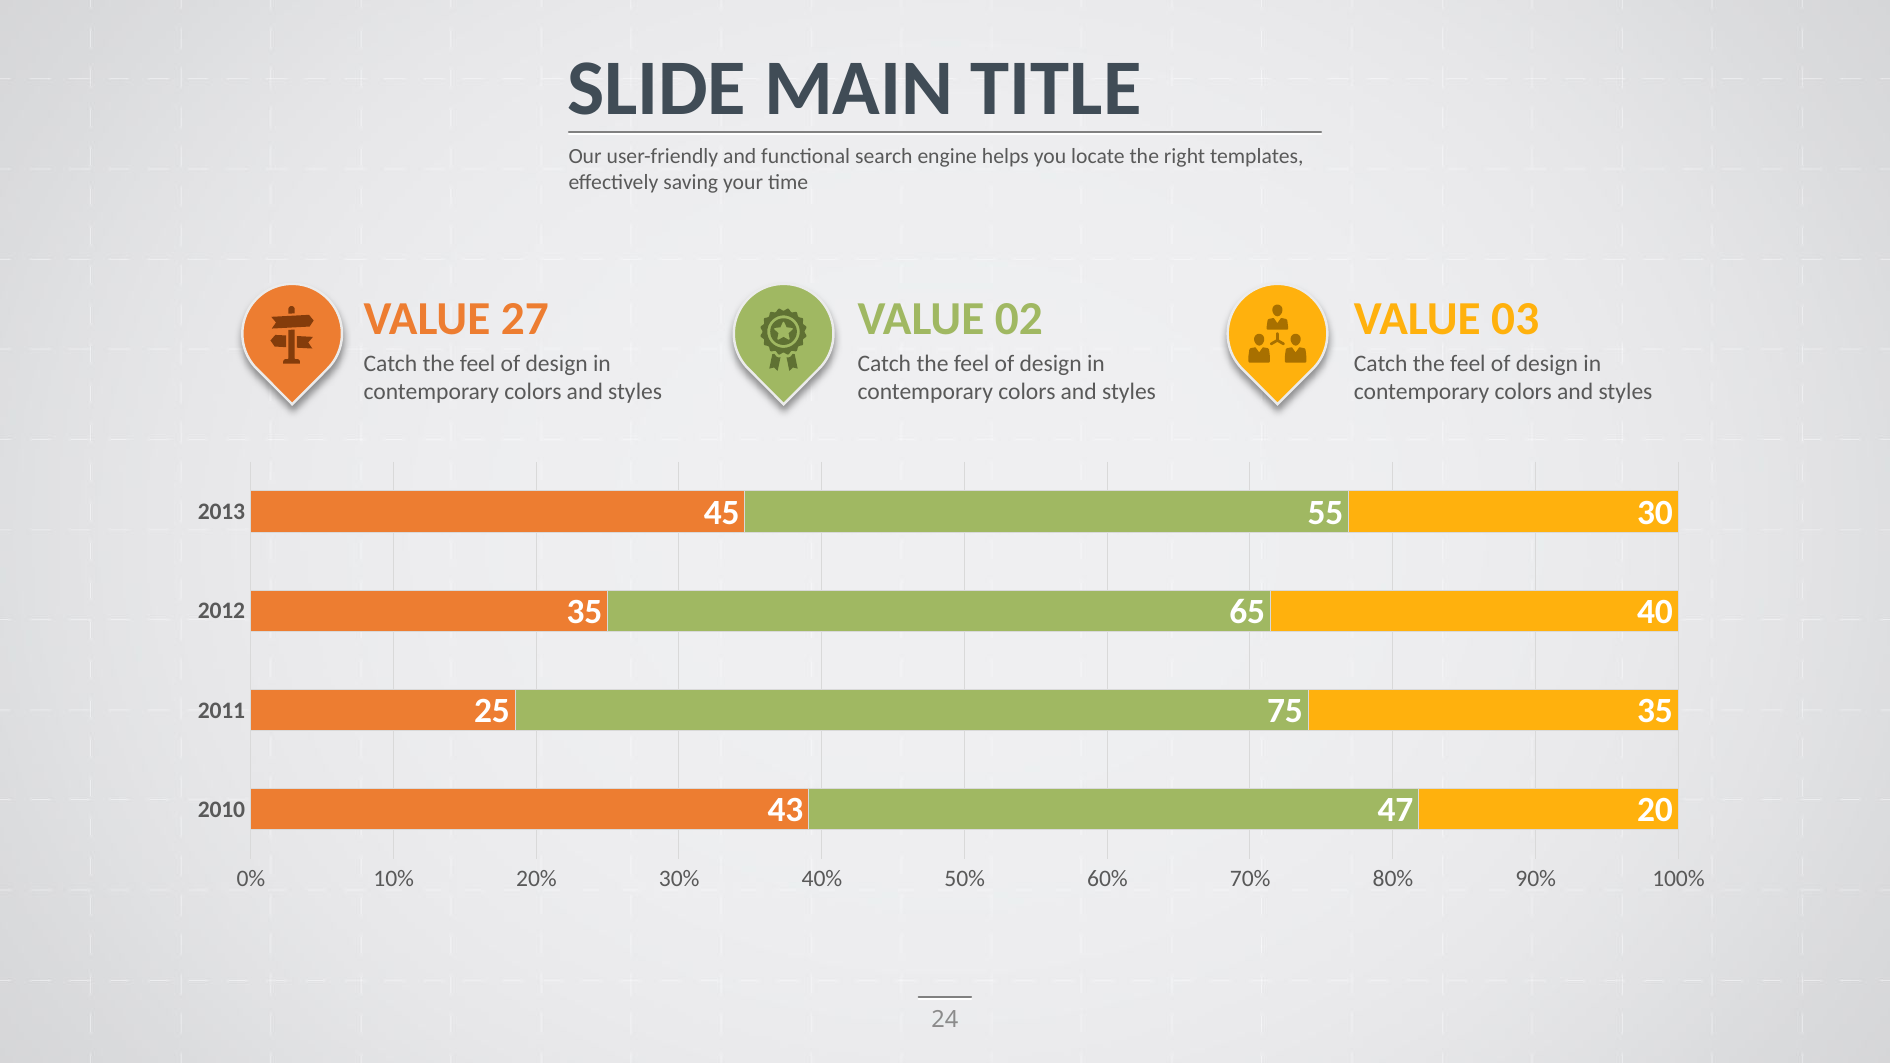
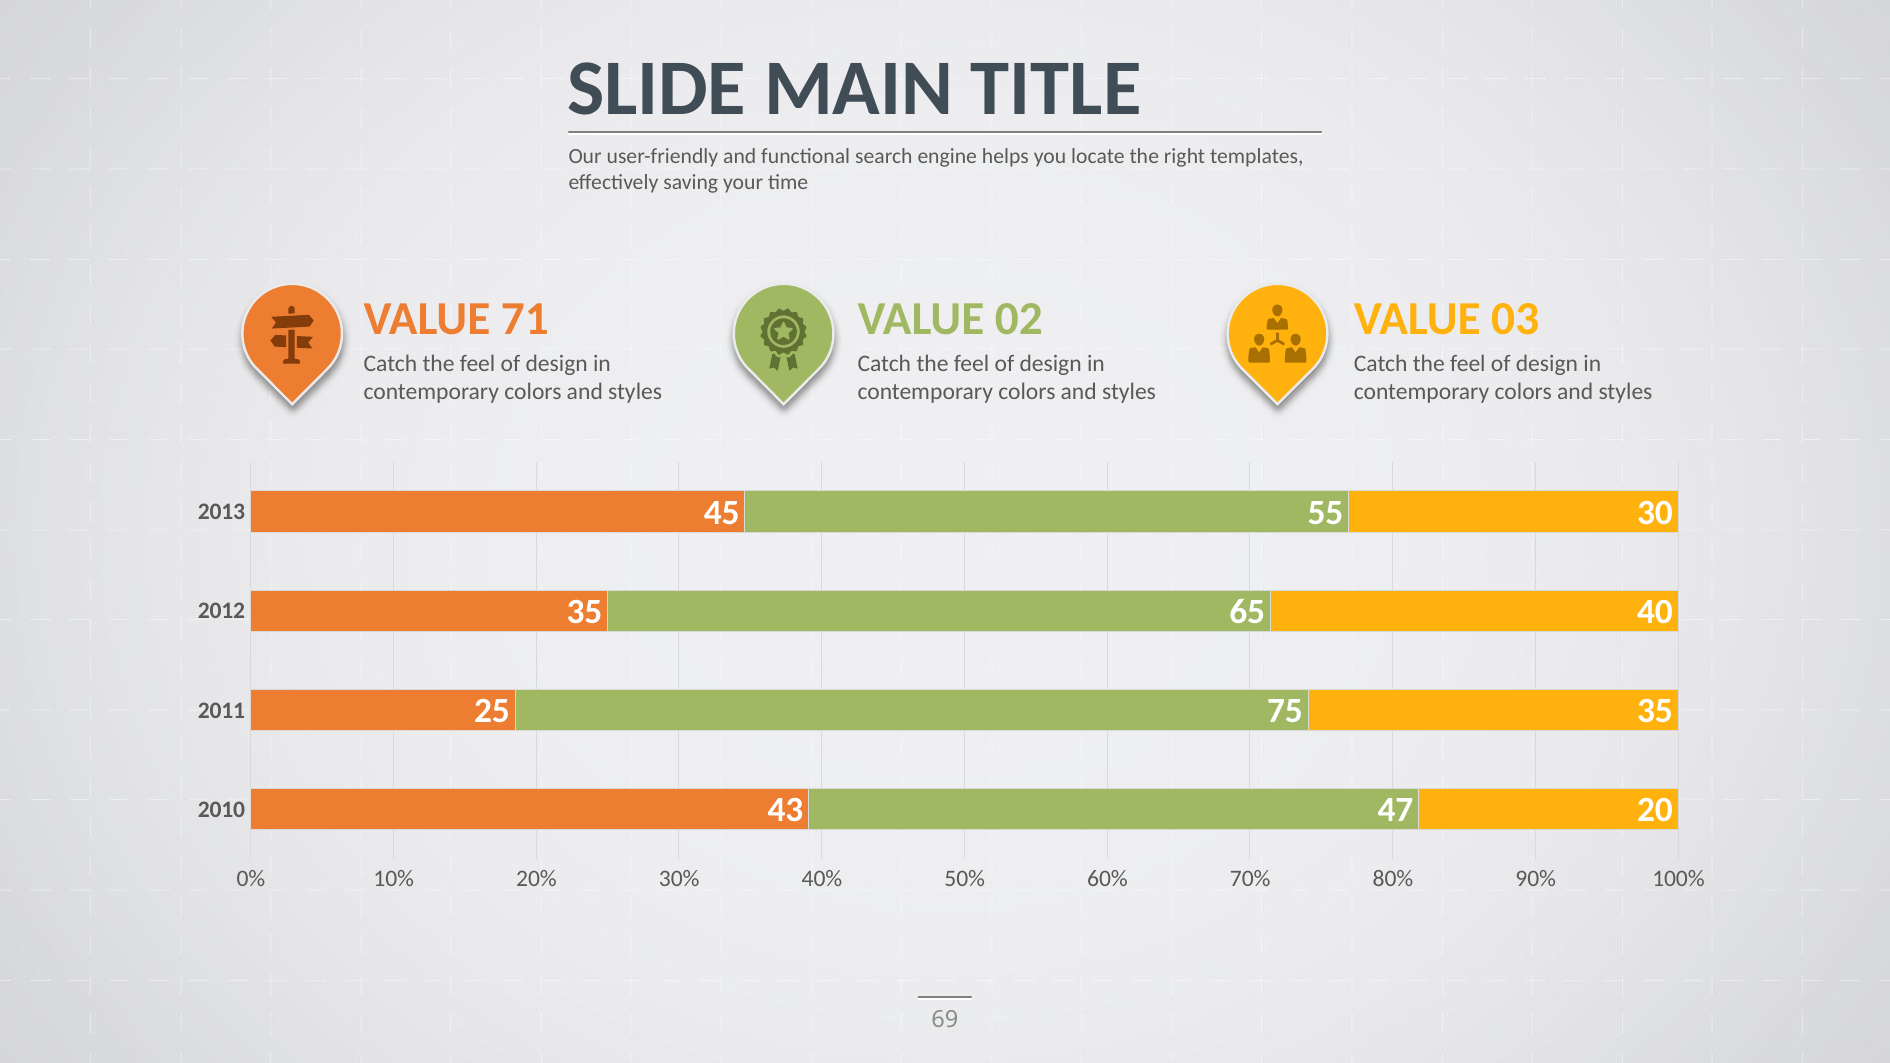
27: 27 -> 71 (525, 319)
24: 24 -> 69 (945, 1020)
